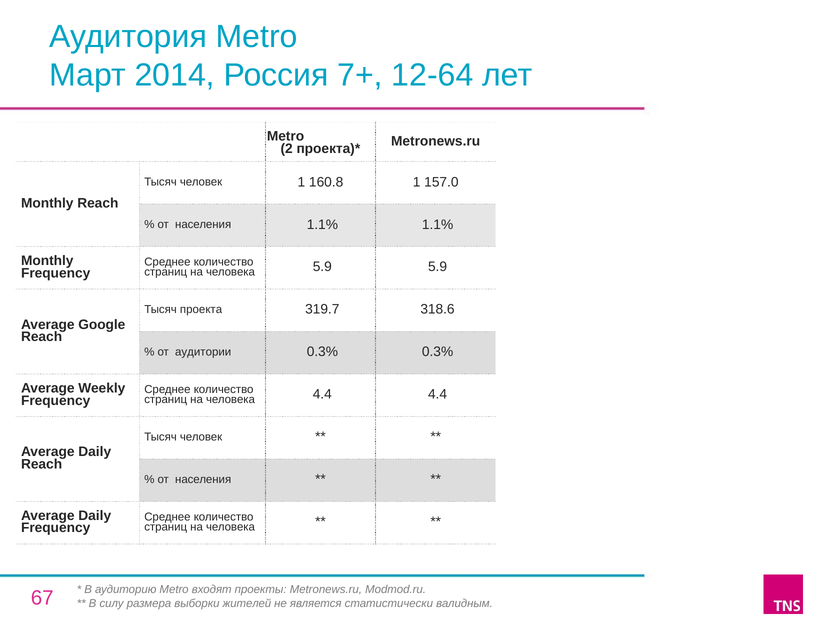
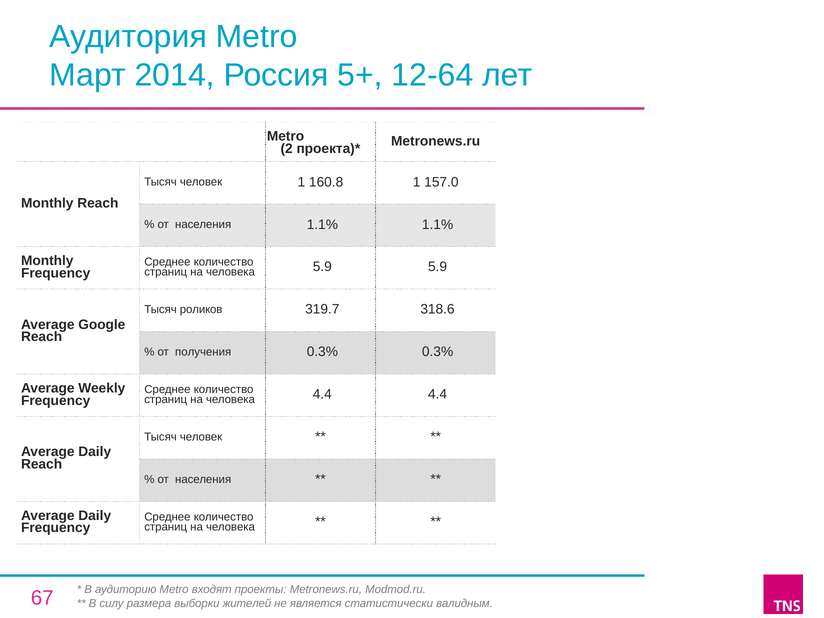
7+: 7+ -> 5+ (360, 75)
проекта: проекта -> роликов (201, 310)
аудитории: аудитории -> получения (203, 352)
